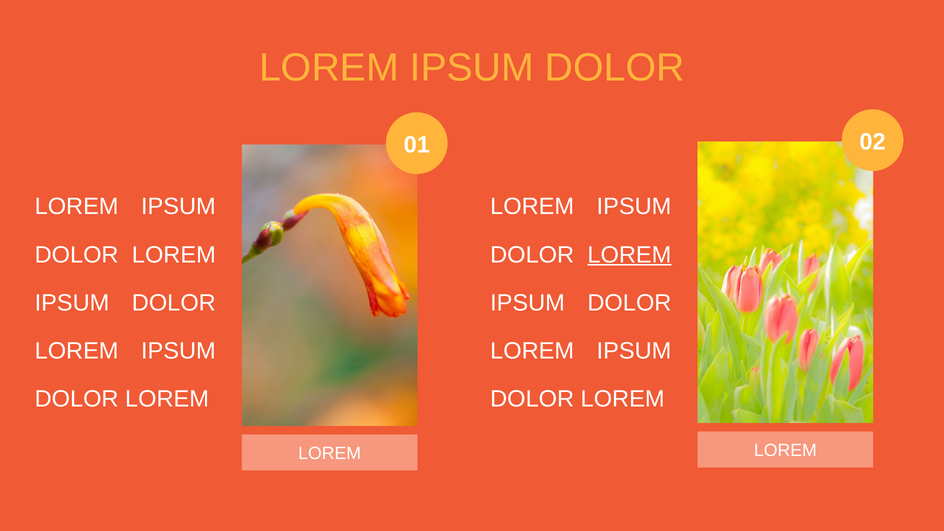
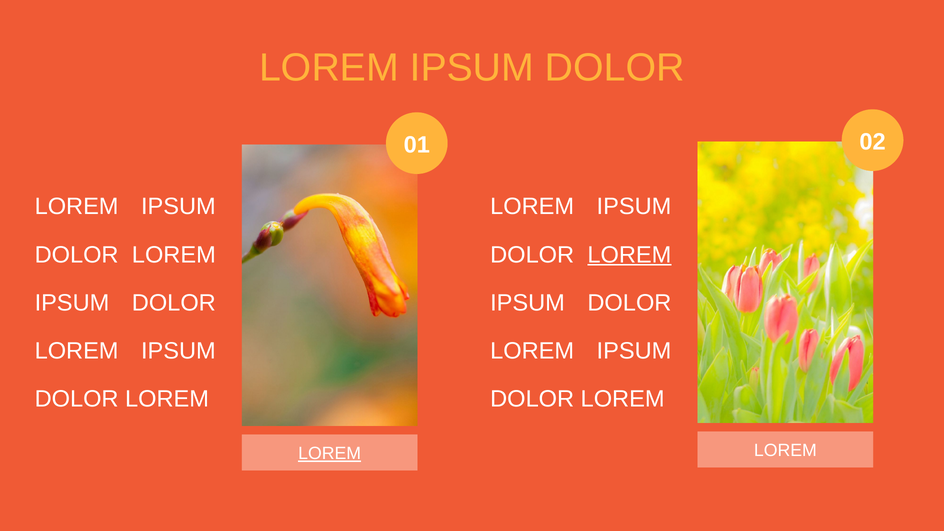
LOREM underline: none -> present (330, 454)
